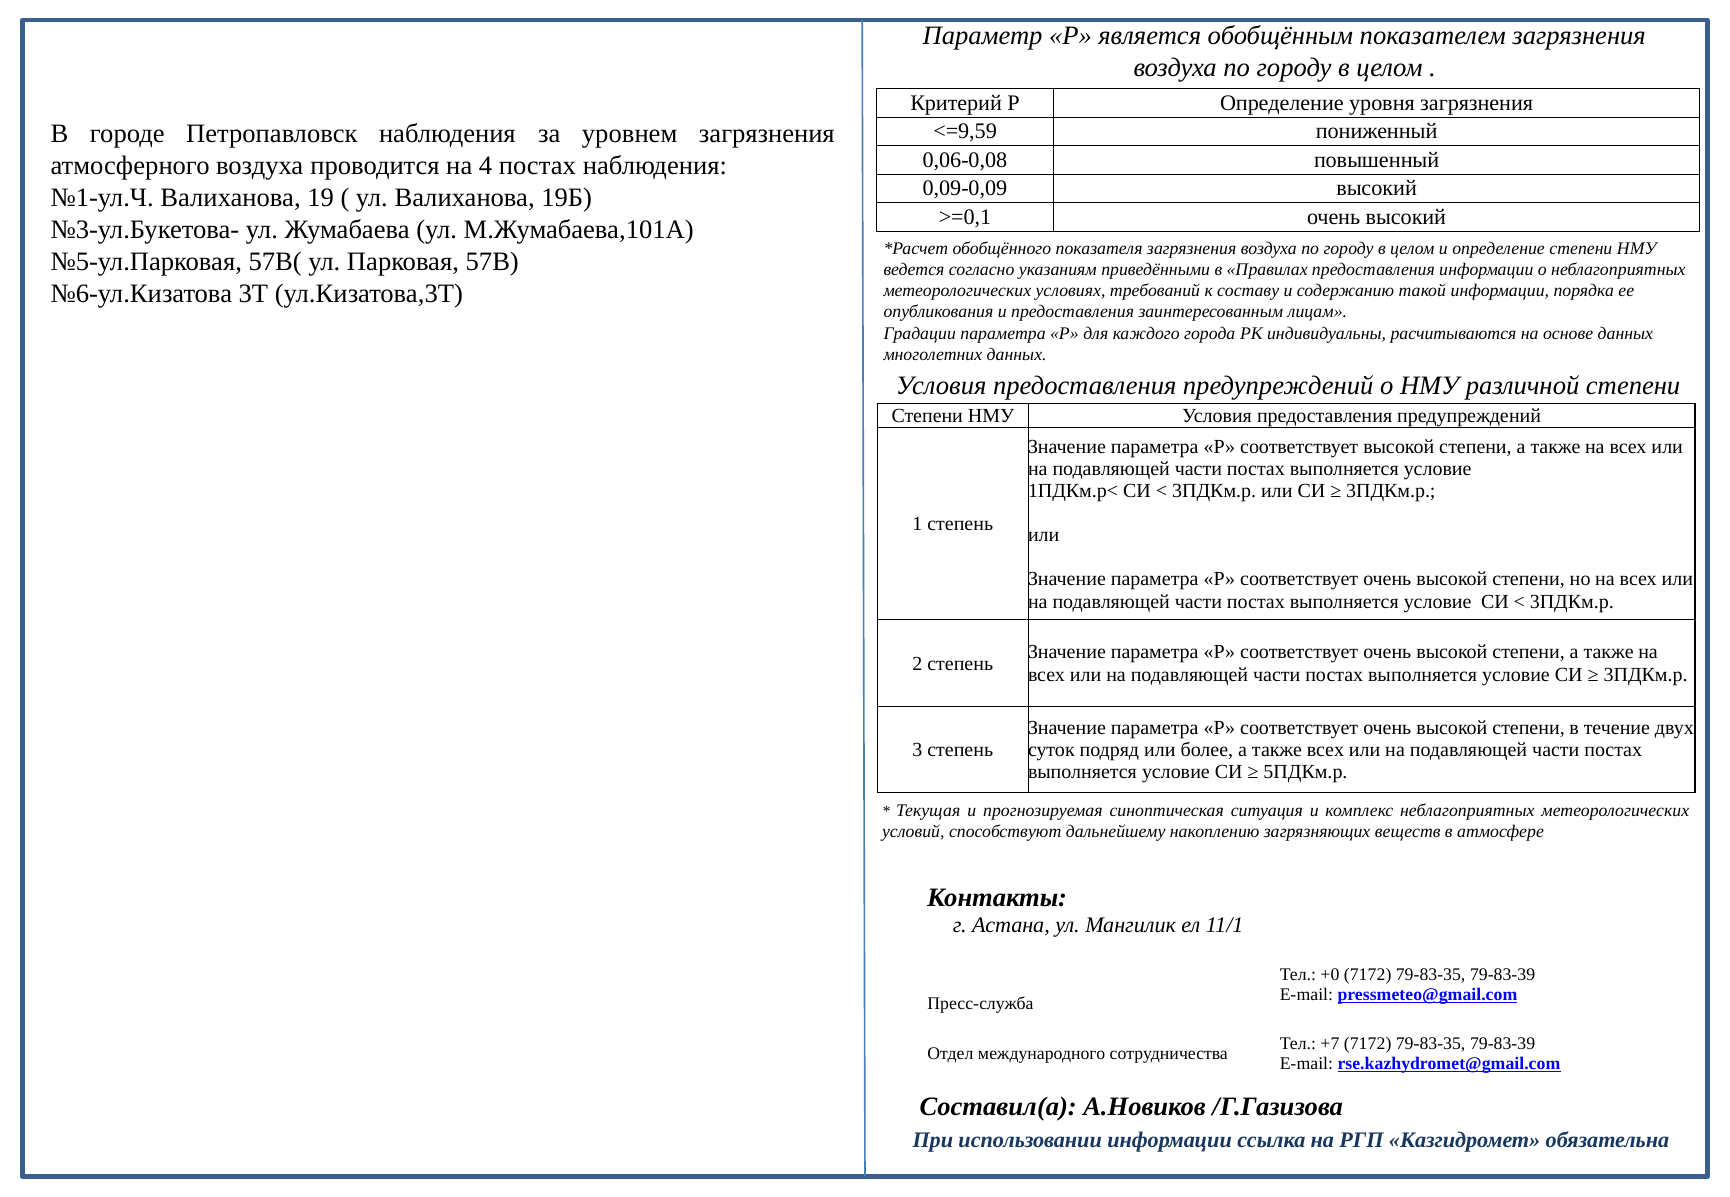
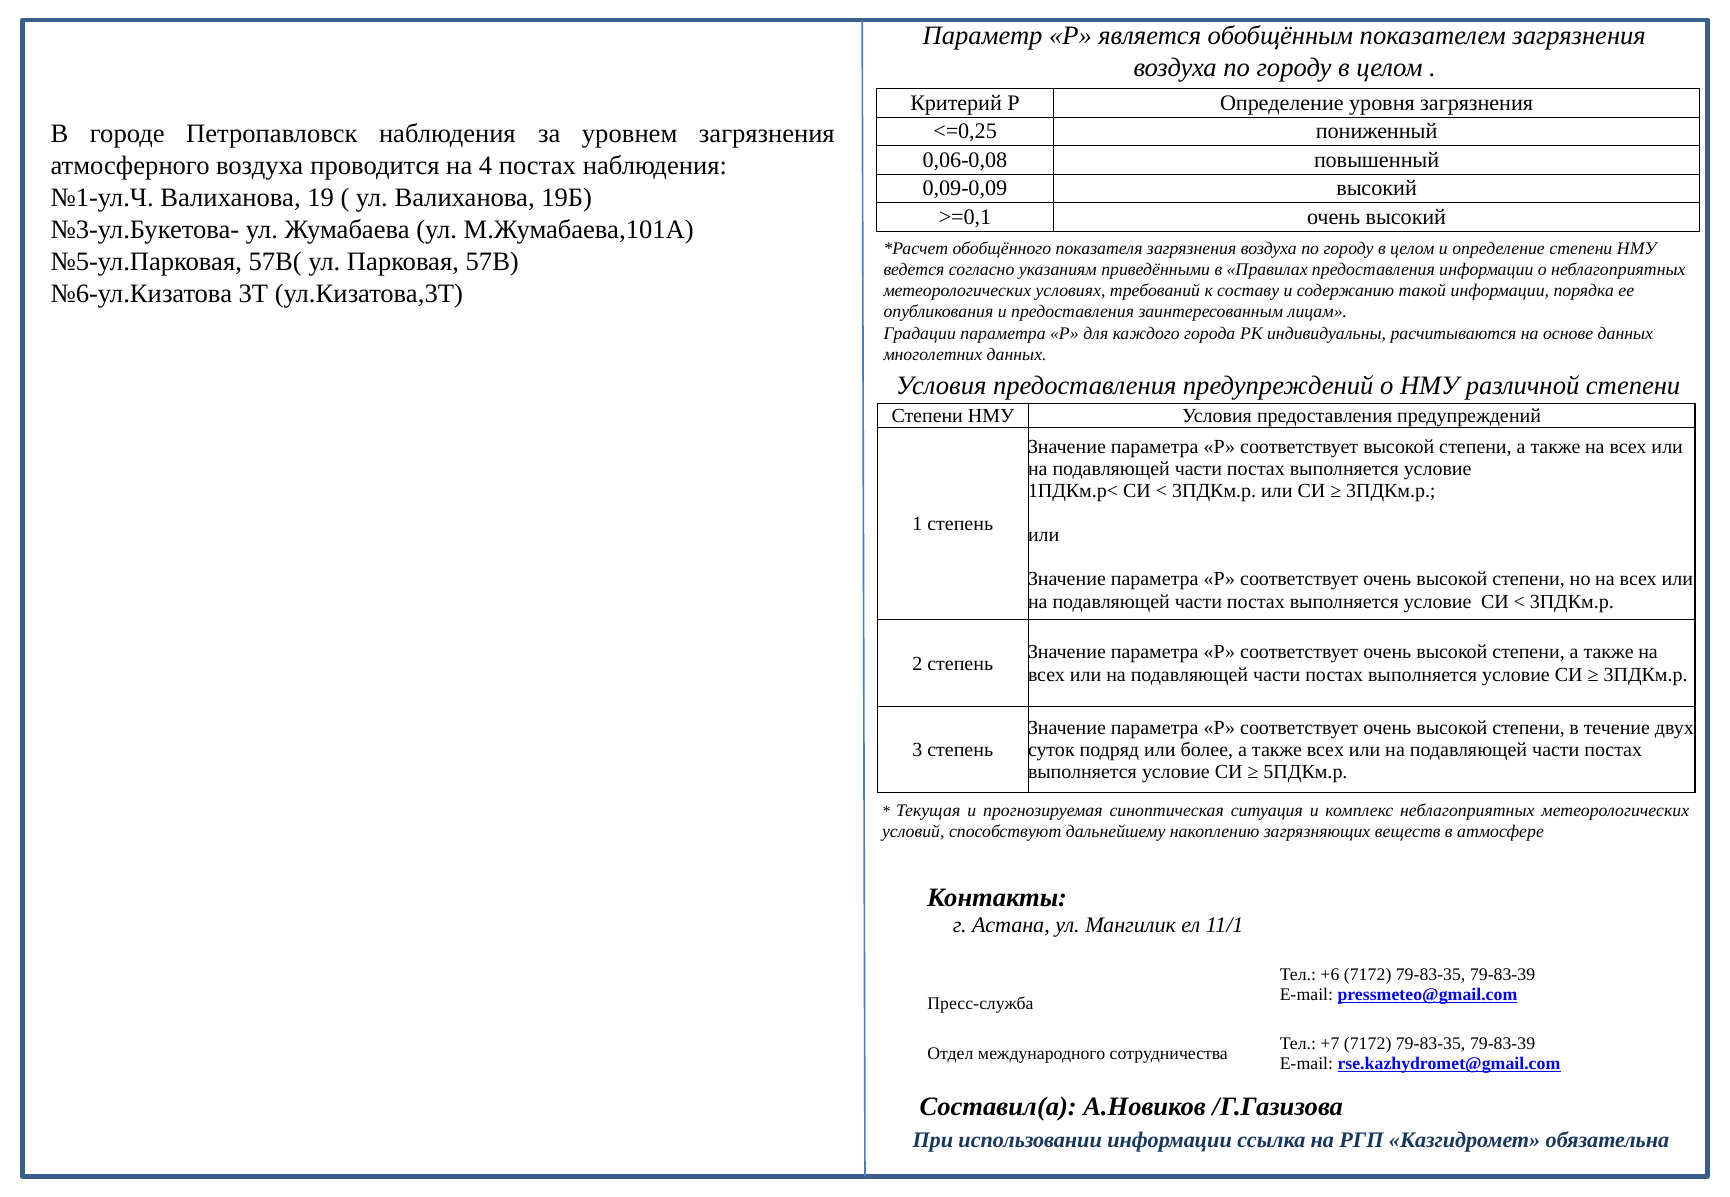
<=9,59: <=9,59 -> <=0,25 (965, 131)
+0: +0 -> +6 (1330, 975)
